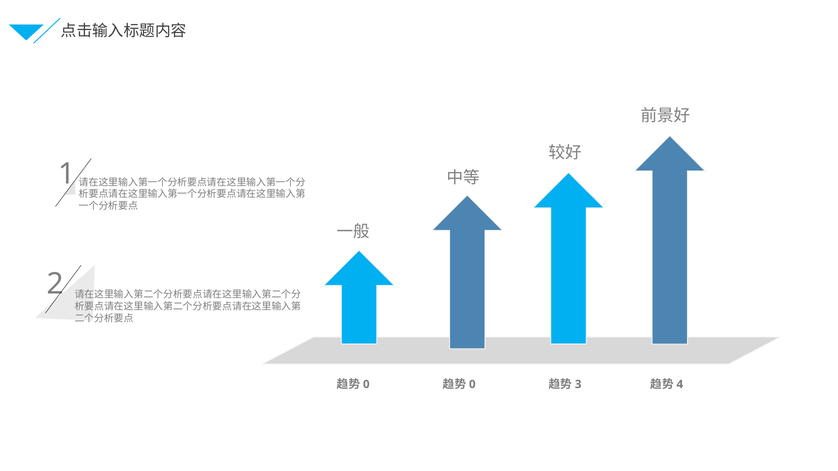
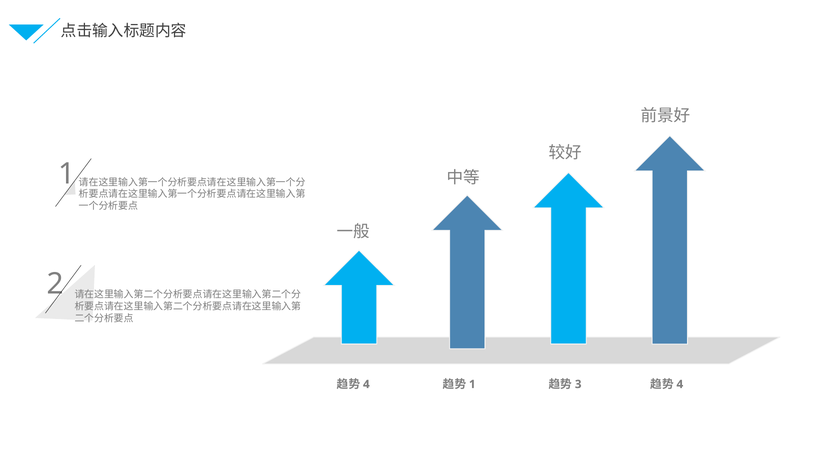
0: 0 -> 4 (366, 385)
0: 0 -> 1 (472, 385)
